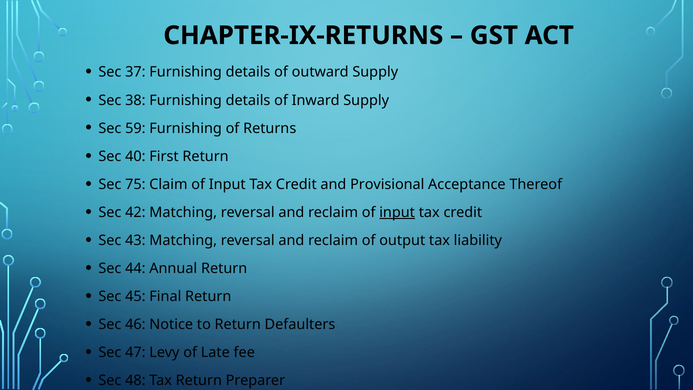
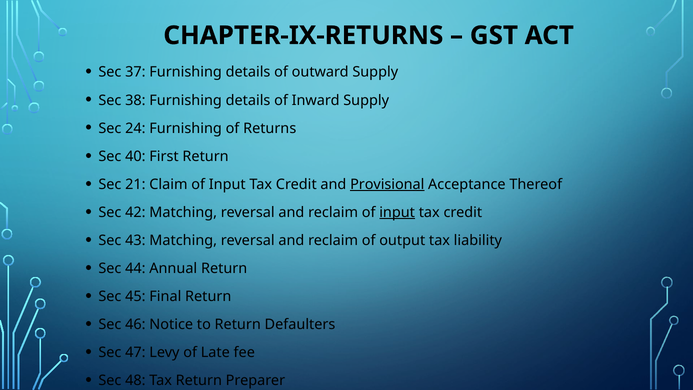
59: 59 -> 24 (135, 128)
75: 75 -> 21 (135, 184)
Provisional underline: none -> present (387, 184)
